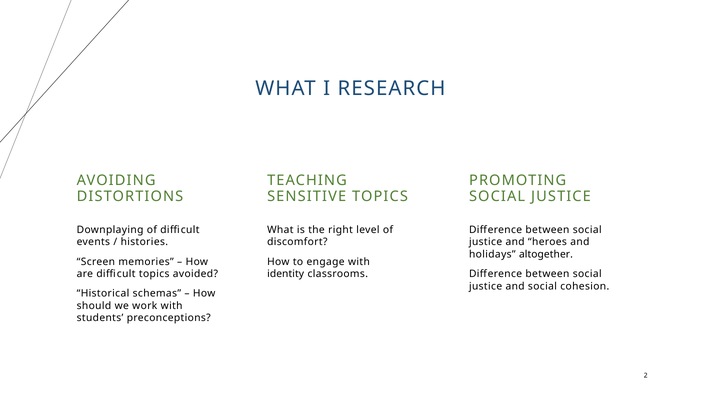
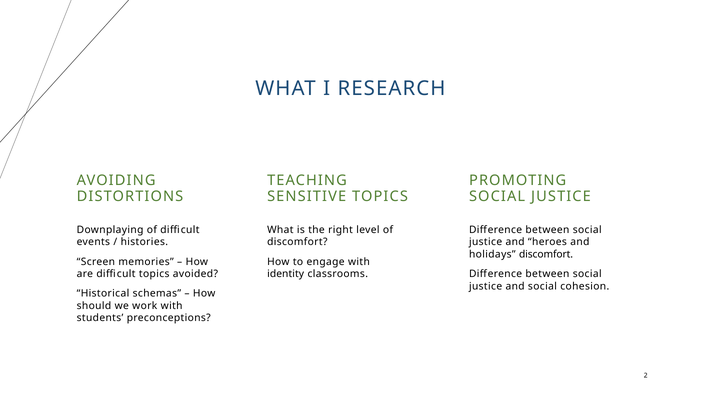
holidays altogether: altogether -> discomfort (546, 255)
